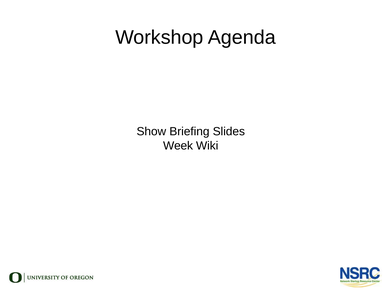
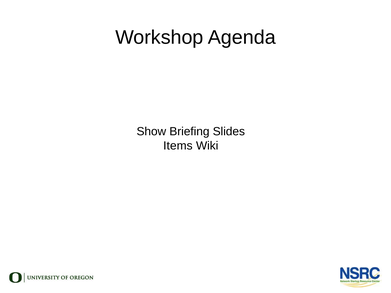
Week: Week -> Items (178, 146)
